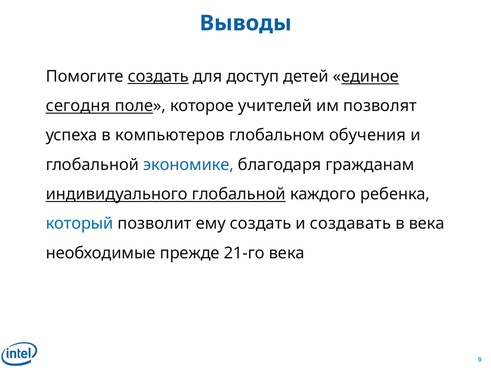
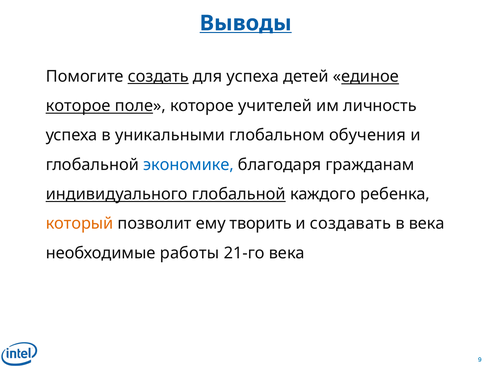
Выводы underline: none -> present (246, 23)
для доступ: доступ -> успеха (253, 76)
сегодня: сегодня -> которое (78, 106)
позволят: позволят -> личность (380, 106)
компьютеров: компьютеров -> уникальными (170, 135)
который colour: blue -> orange (80, 224)
ему создать: создать -> творить (261, 224)
прежде: прежде -> работы (190, 253)
